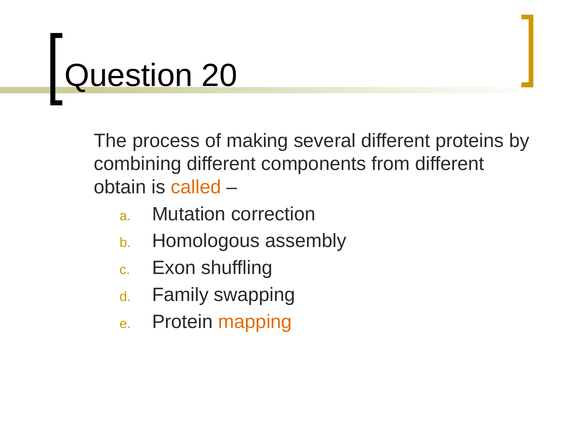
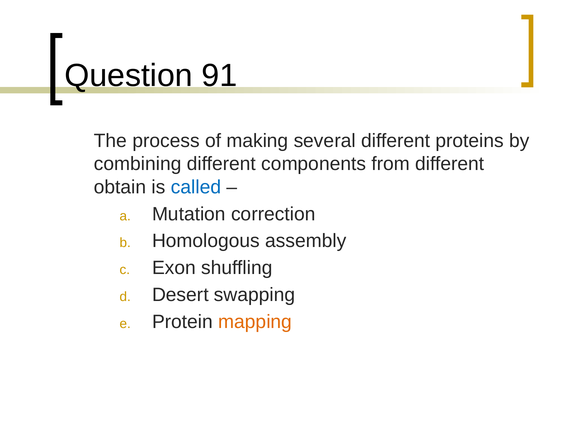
20: 20 -> 91 (219, 75)
called colour: orange -> blue (196, 187)
Family: Family -> Desert (180, 295)
